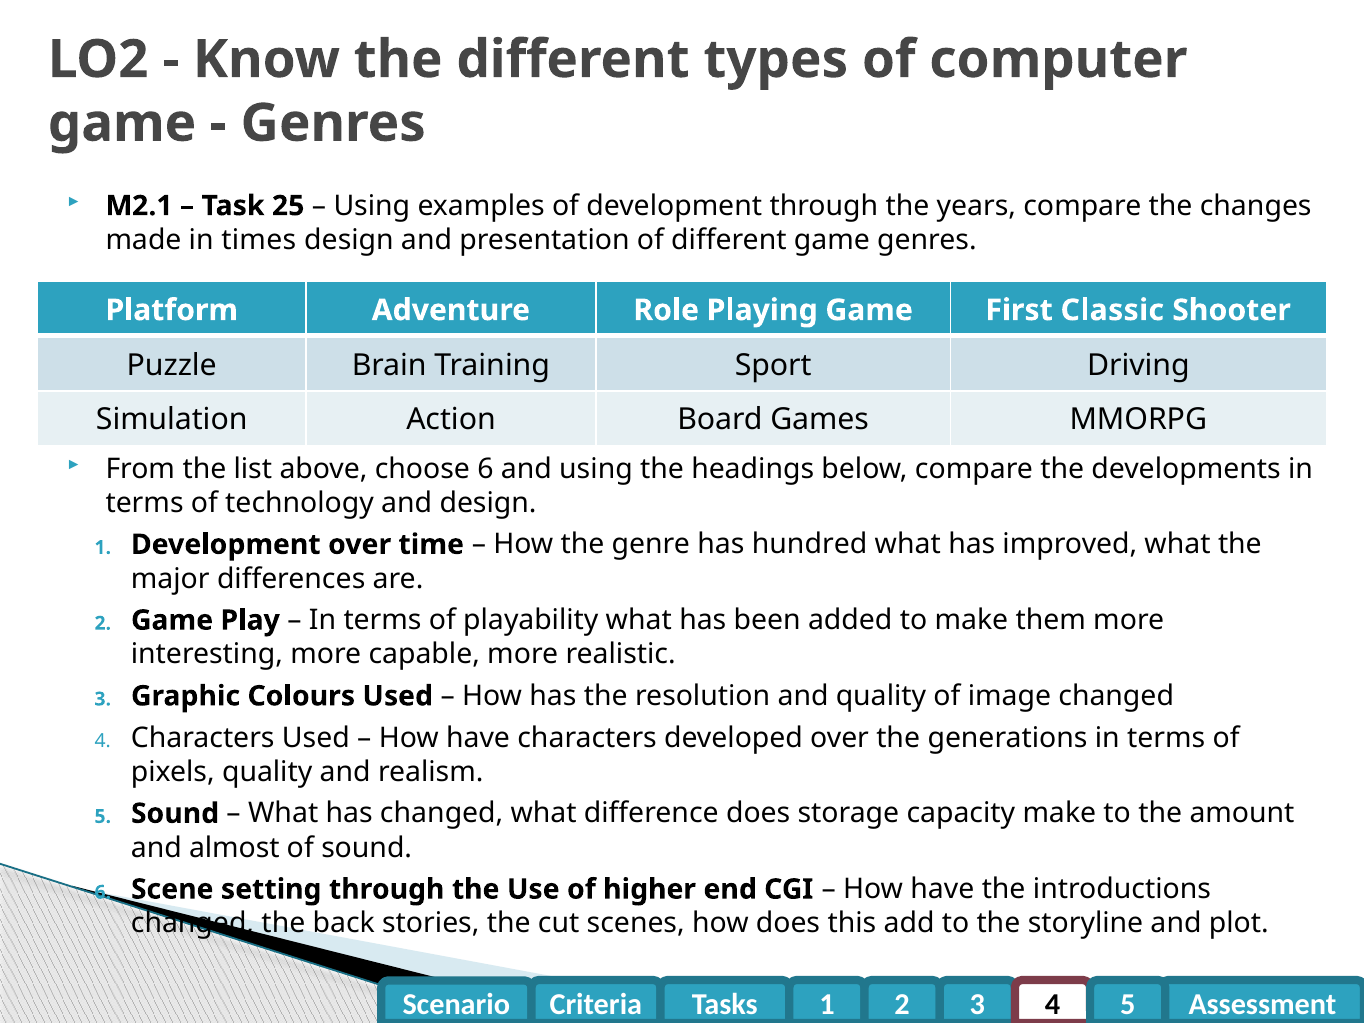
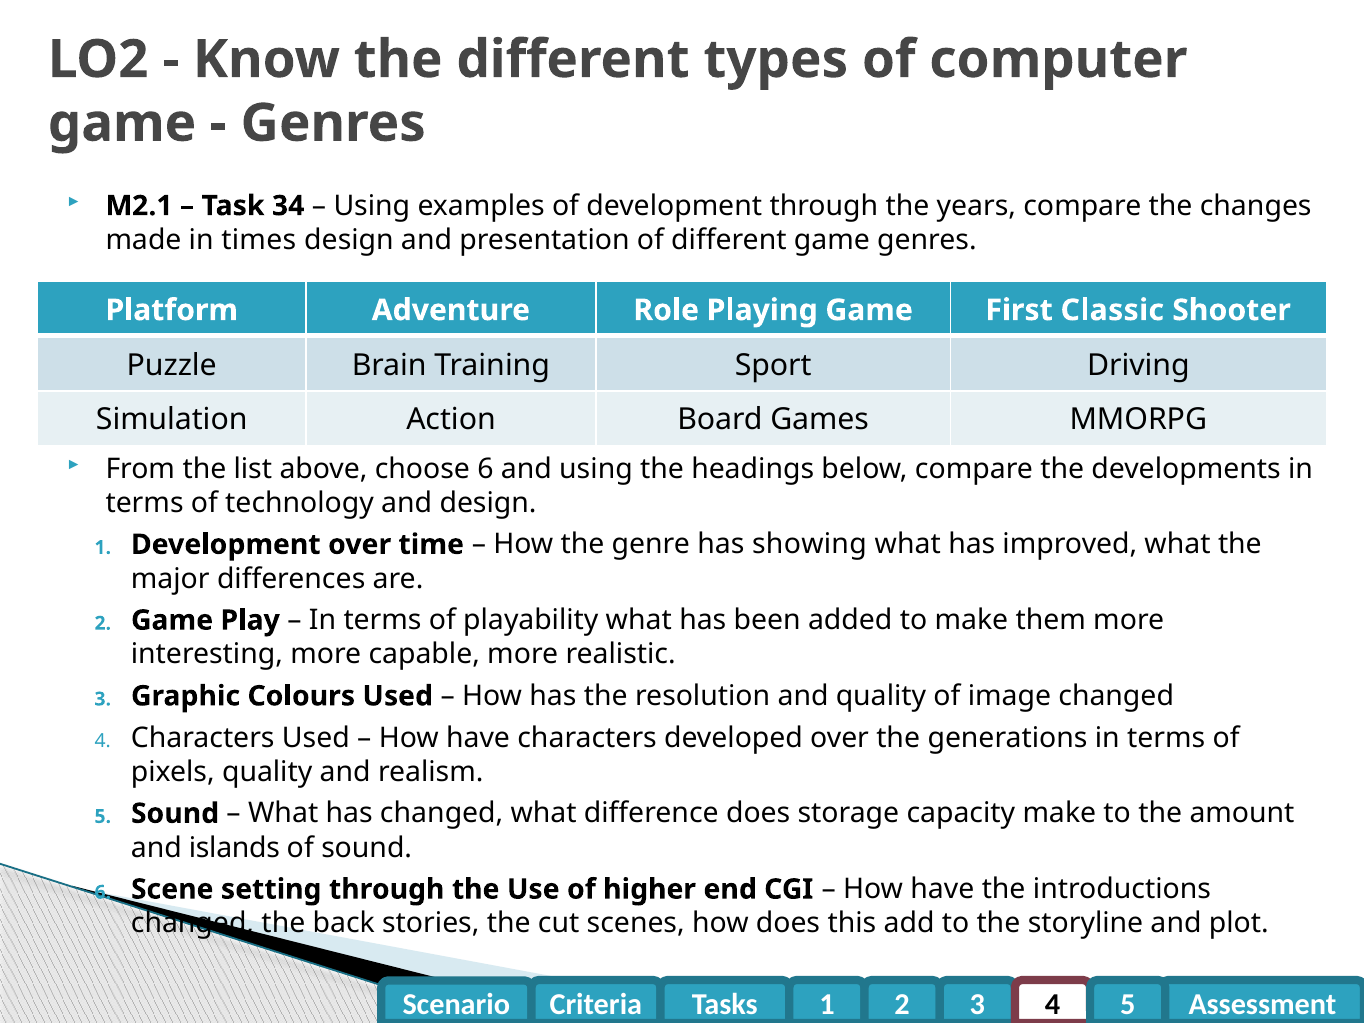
25: 25 -> 34 (288, 206)
hundred: hundred -> showing (809, 545)
almost: almost -> islands (234, 848)
